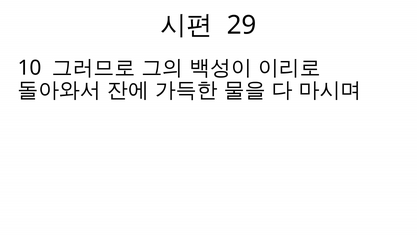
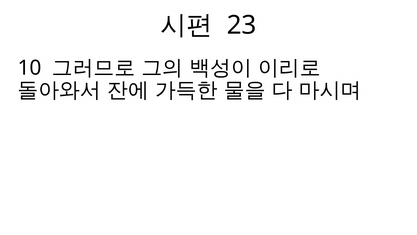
29: 29 -> 23 (242, 25)
